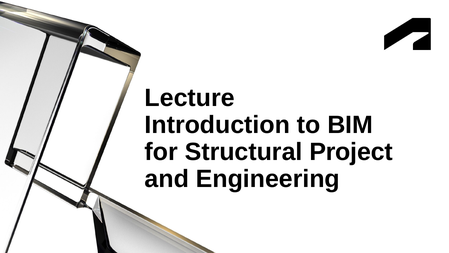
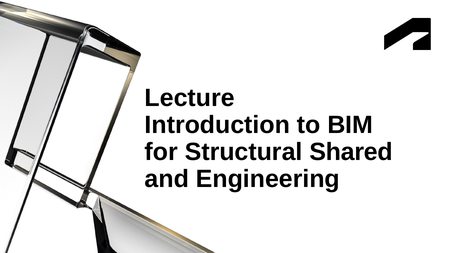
Project: Project -> Shared (351, 152)
